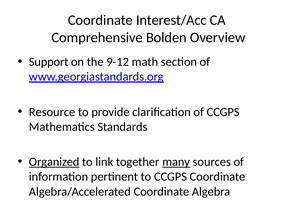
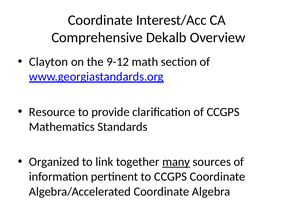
Bolden: Bolden -> Dekalb (166, 37)
Support: Support -> Clayton (49, 62)
Organized underline: present -> none (54, 162)
